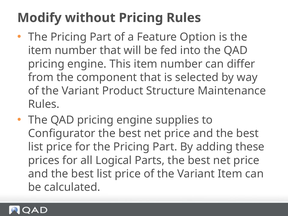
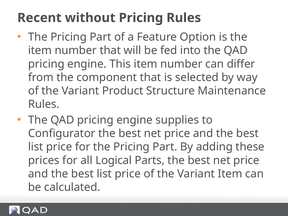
Modify: Modify -> Recent (39, 18)
